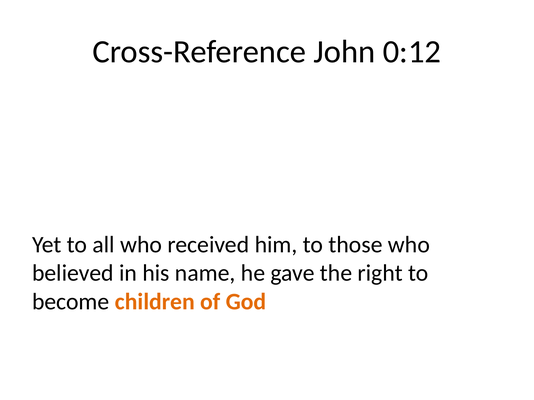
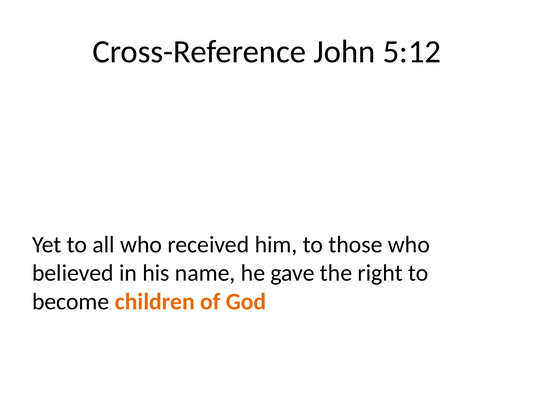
0:12: 0:12 -> 5:12 (412, 52)
